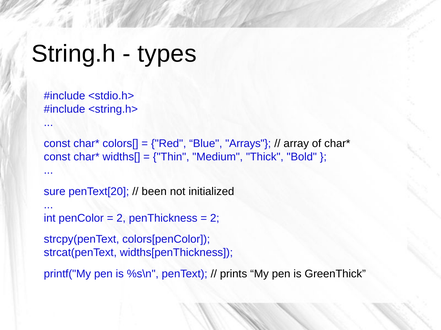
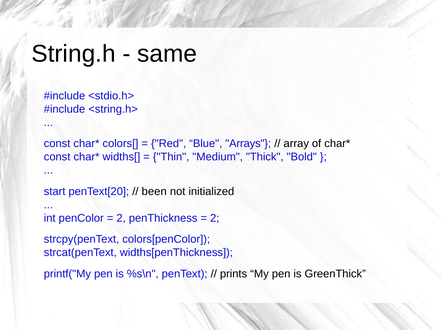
types: types -> same (167, 54)
sure: sure -> start (55, 192)
